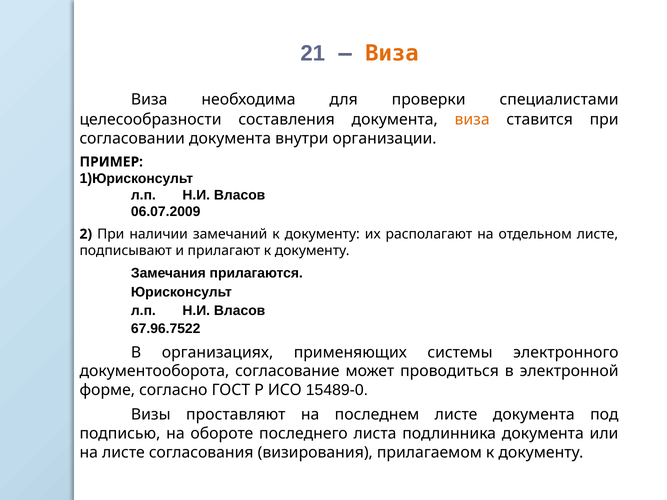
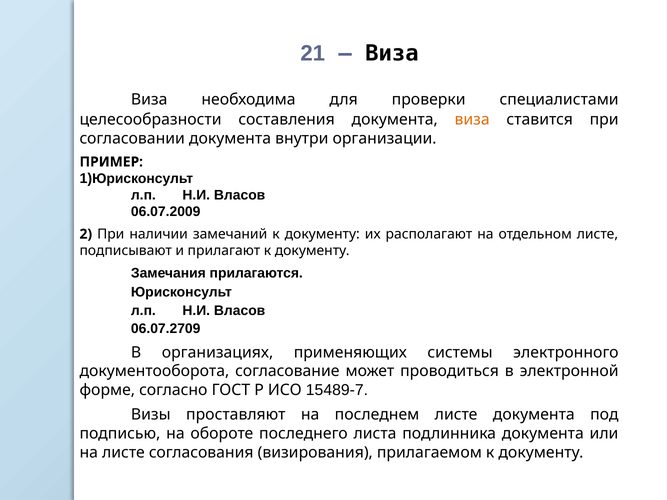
Виза colour: orange -> black (392, 53)
67.96.7522: 67.96.7522 -> 06.07.2709 (166, 329)
15489-0: 15489-0 -> 15489-7 (337, 390)
